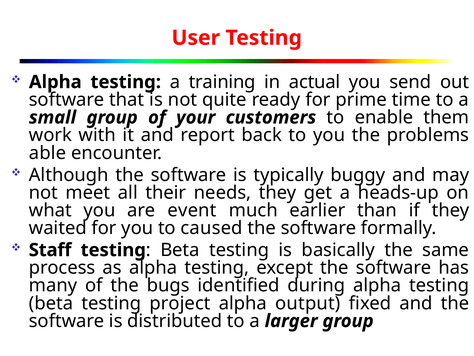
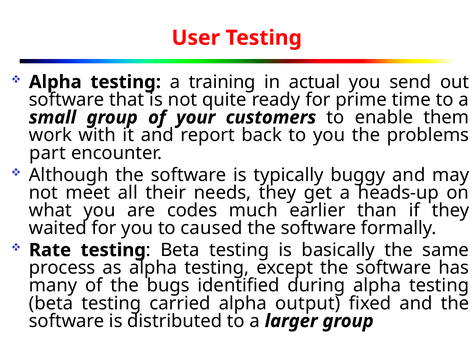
able: able -> part (47, 153)
event: event -> codes (192, 210)
Staff: Staff -> Rate (50, 250)
project: project -> carried (180, 303)
